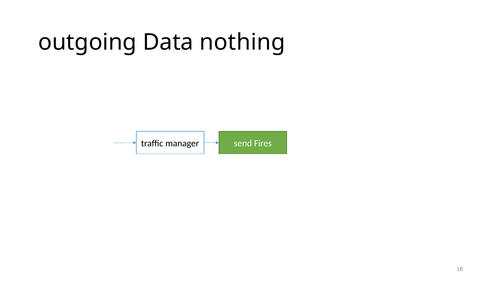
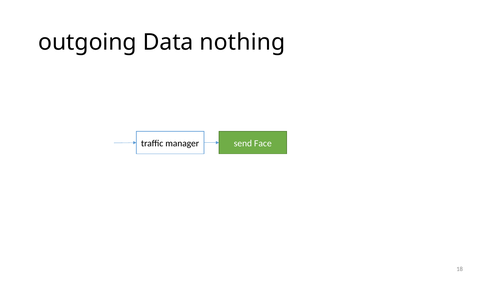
Fires: Fires -> Face (263, 143)
